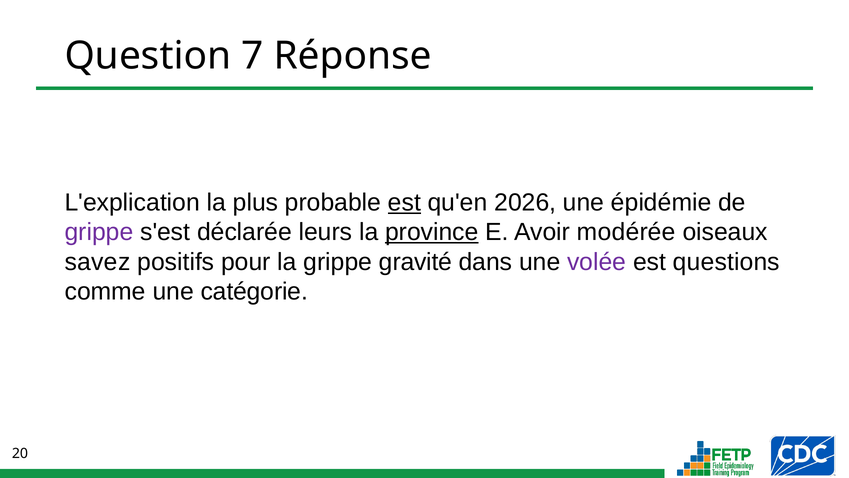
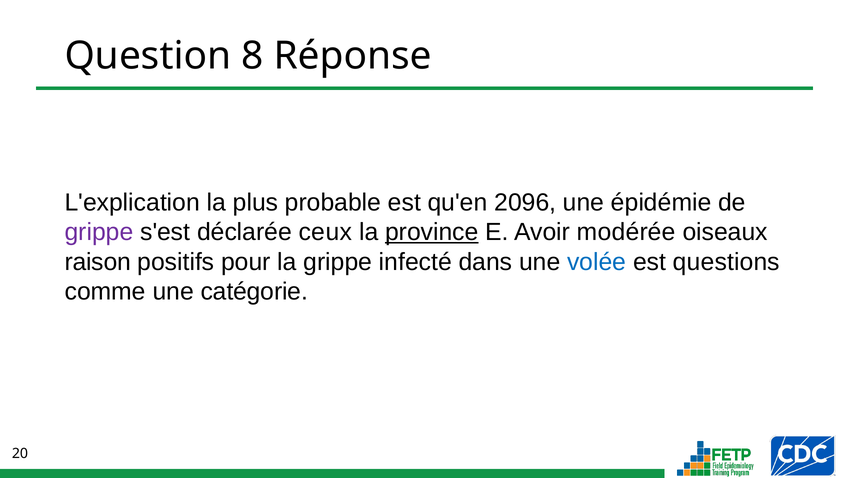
7: 7 -> 8 (252, 56)
est underline: present -> none (404, 202)
2026: 2026 -> 2096 (525, 202)
leurs: leurs -> ceux (325, 232)
savez: savez -> raison (98, 262)
gravité: gravité -> infecté (415, 262)
volée colour: purple -> blue (597, 262)
